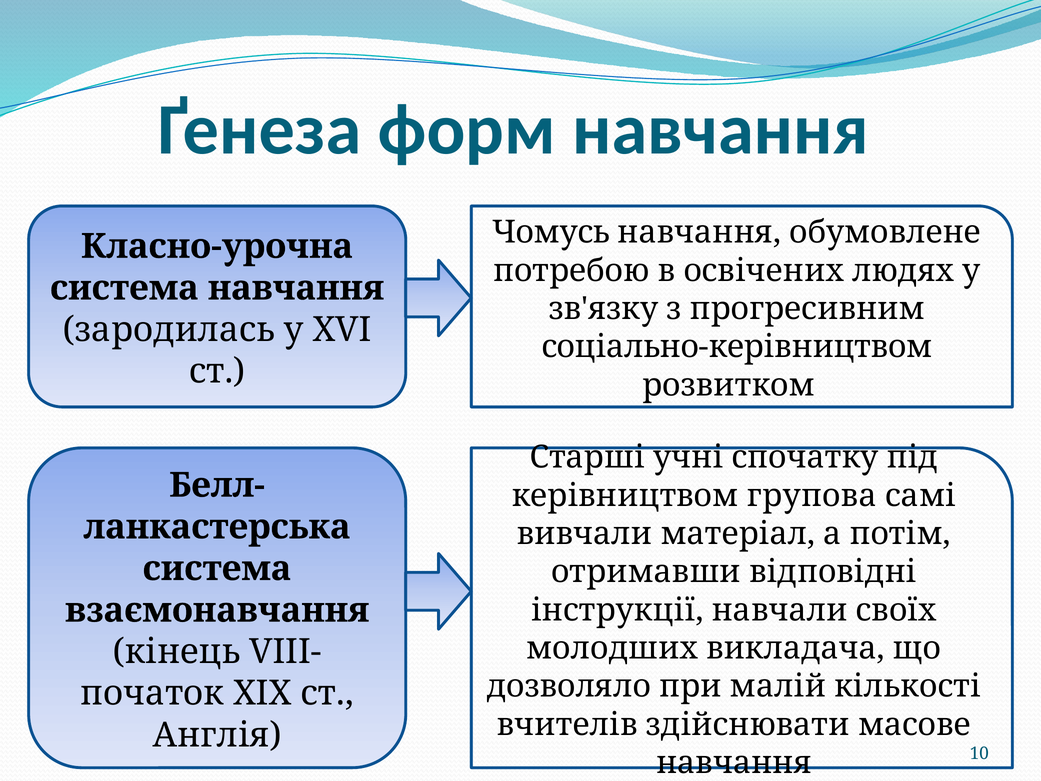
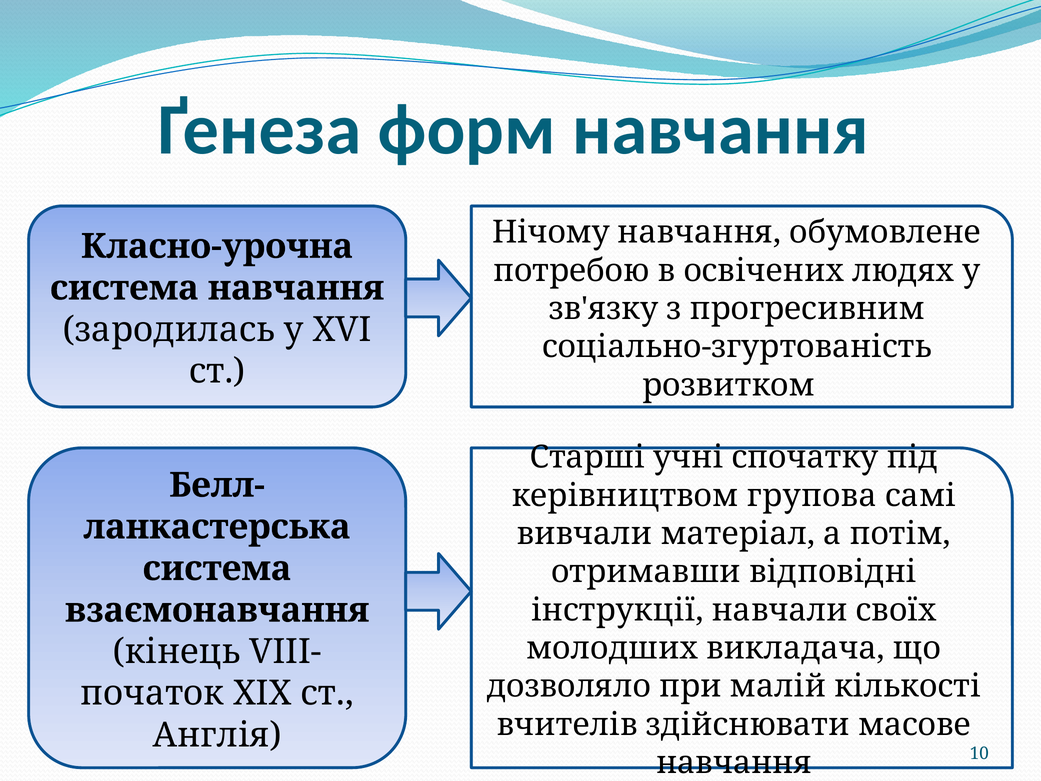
Чомусь: Чомусь -> Нічому (551, 232)
соціально-керівництвом: соціально-керівництвом -> соціально-згуртованість (737, 347)
